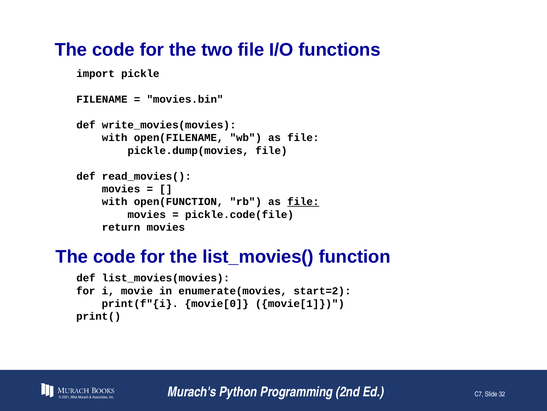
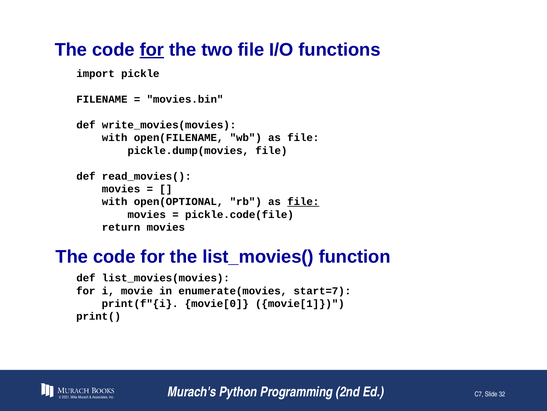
for underline: none -> present (152, 50)
open(FUNCTION: open(FUNCTION -> open(OPTIONAL (179, 201)
start=2: start=2 -> start=7 (322, 290)
